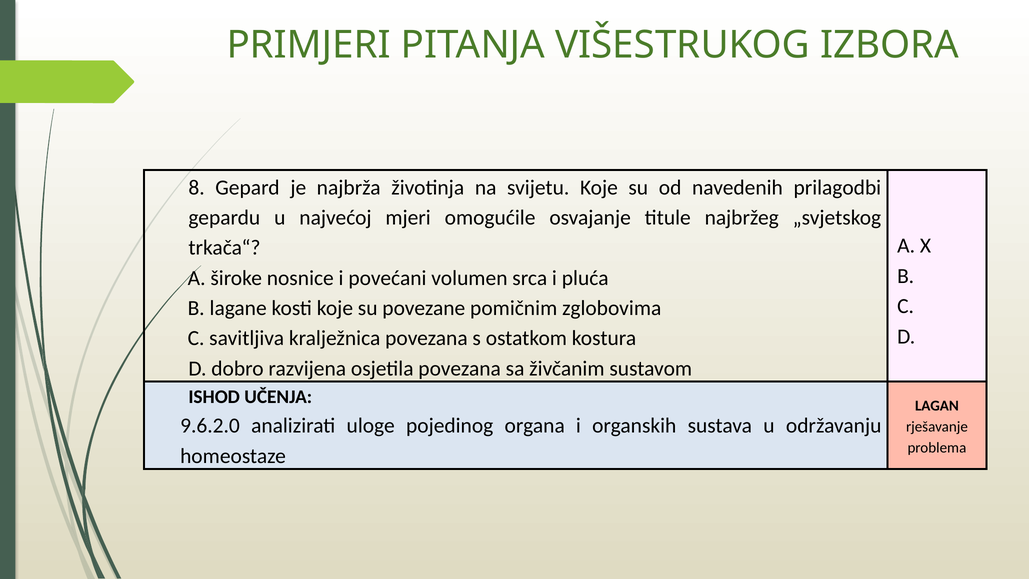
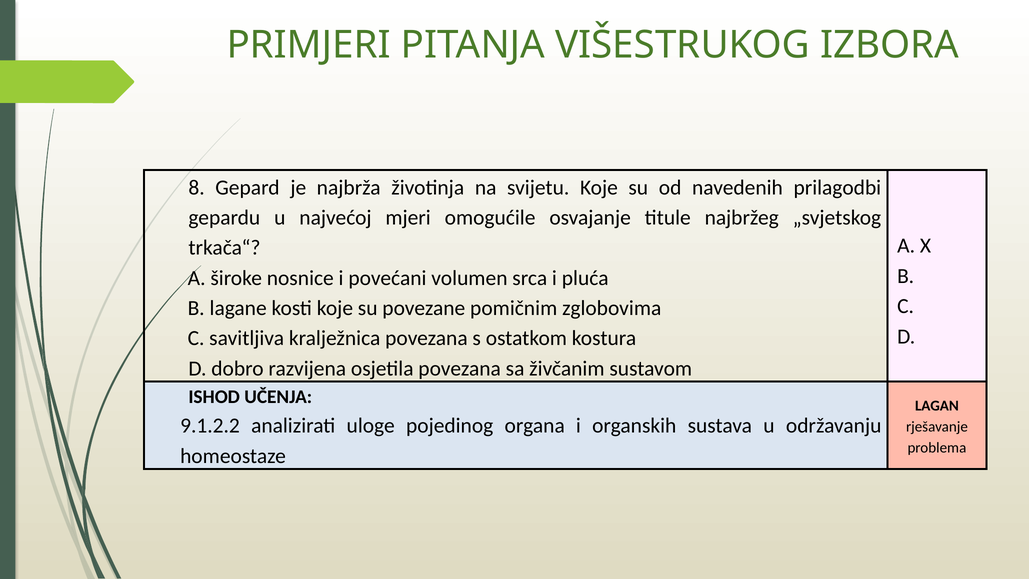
9.6.2.0: 9.6.2.0 -> 9.1.2.2 (210, 426)
